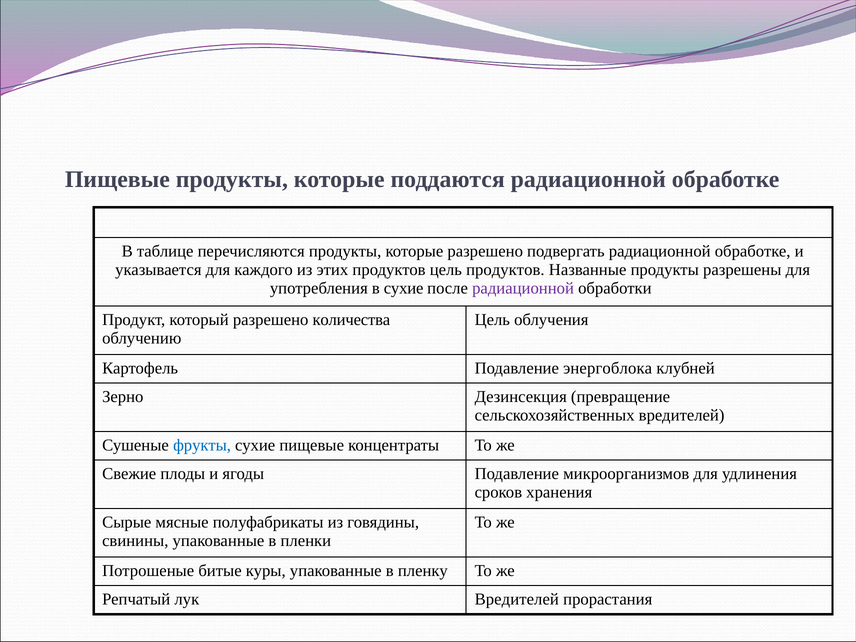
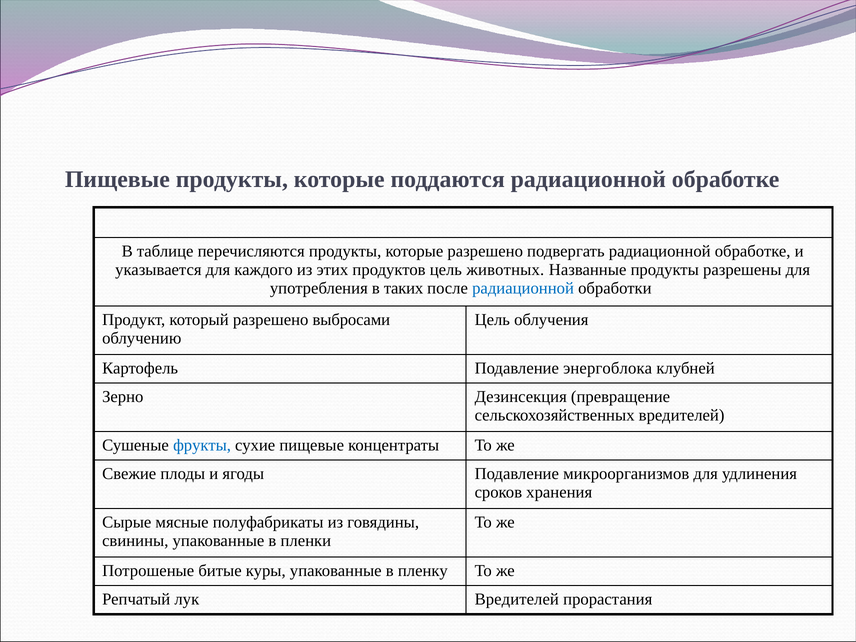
цель продуктов: продуктов -> животных (505, 270)
в сухие: сухие -> таких (404, 288)
радиационной colour: purple -> blue (523, 288)
количества: количества -> выбросами (351, 320)
